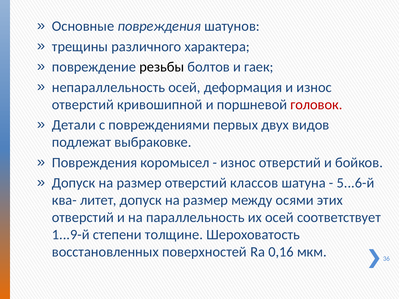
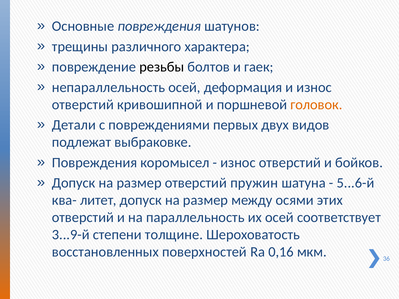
головок colour: red -> orange (316, 105)
классов: классов -> пружин (254, 183)
1...9-й: 1...9-й -> 3...9-й (71, 235)
